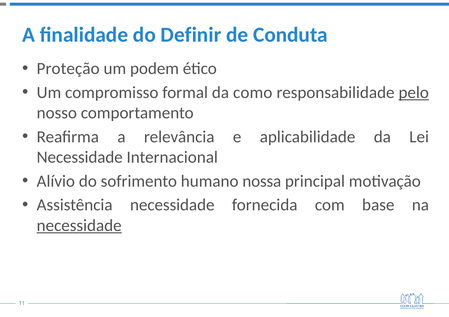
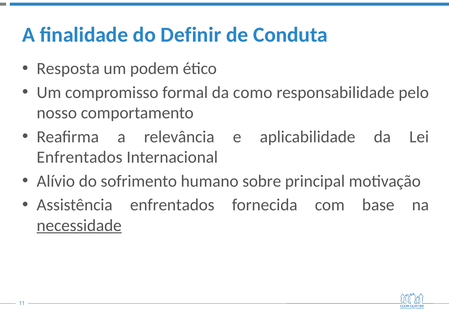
Proteção: Proteção -> Resposta (68, 69)
pelo underline: present -> none (414, 93)
Necessidade: Necessidade -> Enfrentados (80, 158)
nossa: nossa -> sobre (262, 181)
Assistência necessidade: necessidade -> enfrentados (172, 205)
